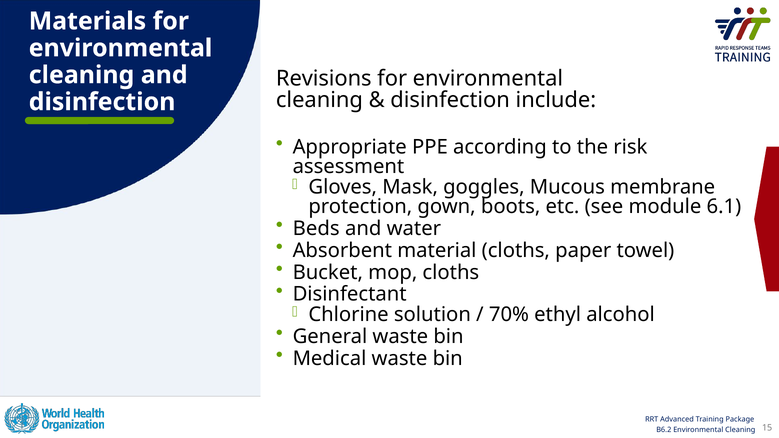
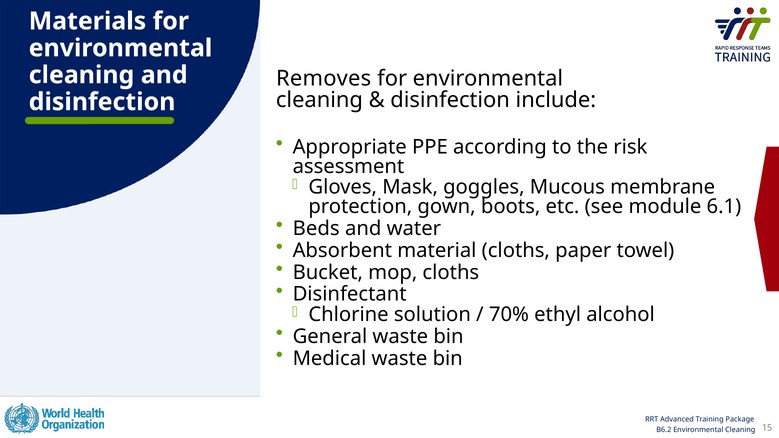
Revisions: Revisions -> Removes (324, 79)
